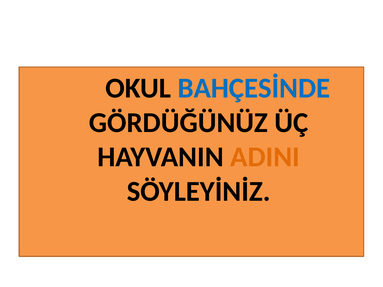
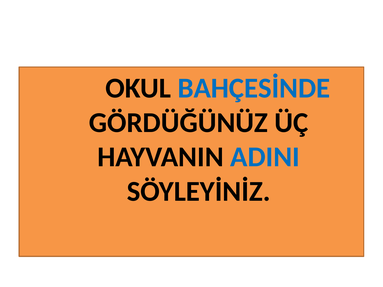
ADINI colour: orange -> blue (265, 157)
